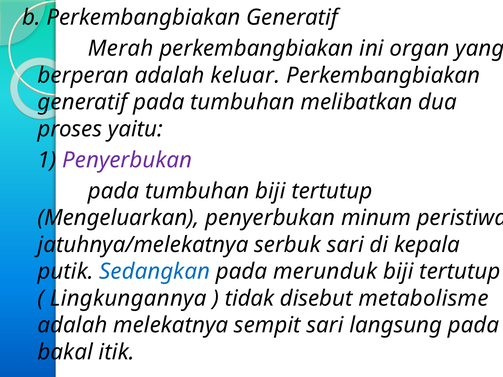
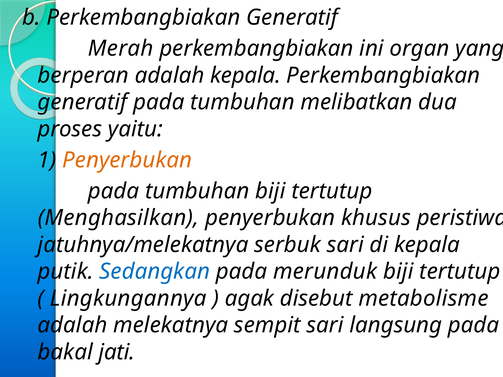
adalah keluar: keluar -> kepala (245, 75)
Penyerbukan colour: purple -> orange (127, 160)
Mengeluarkan: Mengeluarkan -> Menghasilkan (118, 218)
minum: minum -> khusus (376, 218)
tidak: tidak -> agak (249, 299)
itik: itik -> jati (117, 352)
